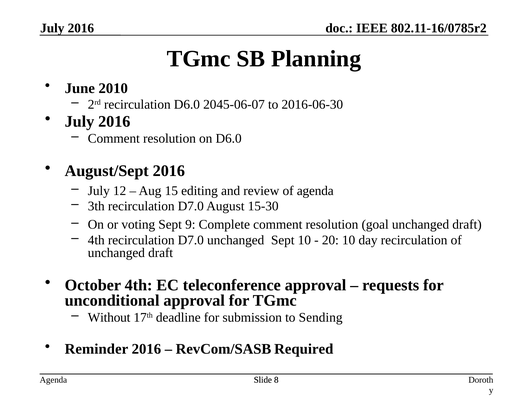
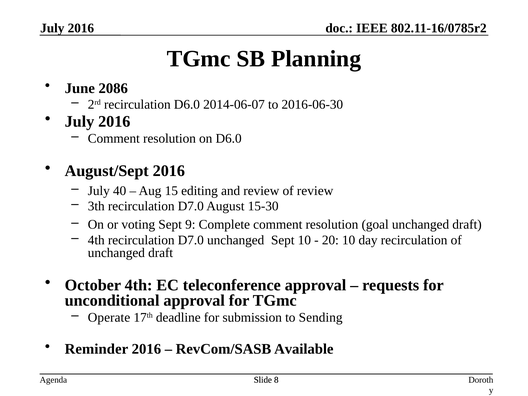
2010: 2010 -> 2086 (113, 88)
2045-06-07: 2045-06-07 -> 2014-06-07 (234, 104)
12: 12 -> 40 (120, 191)
of agenda: agenda -> review (315, 191)
Without: Without -> Operate (109, 318)
Required: Required -> Available (304, 349)
